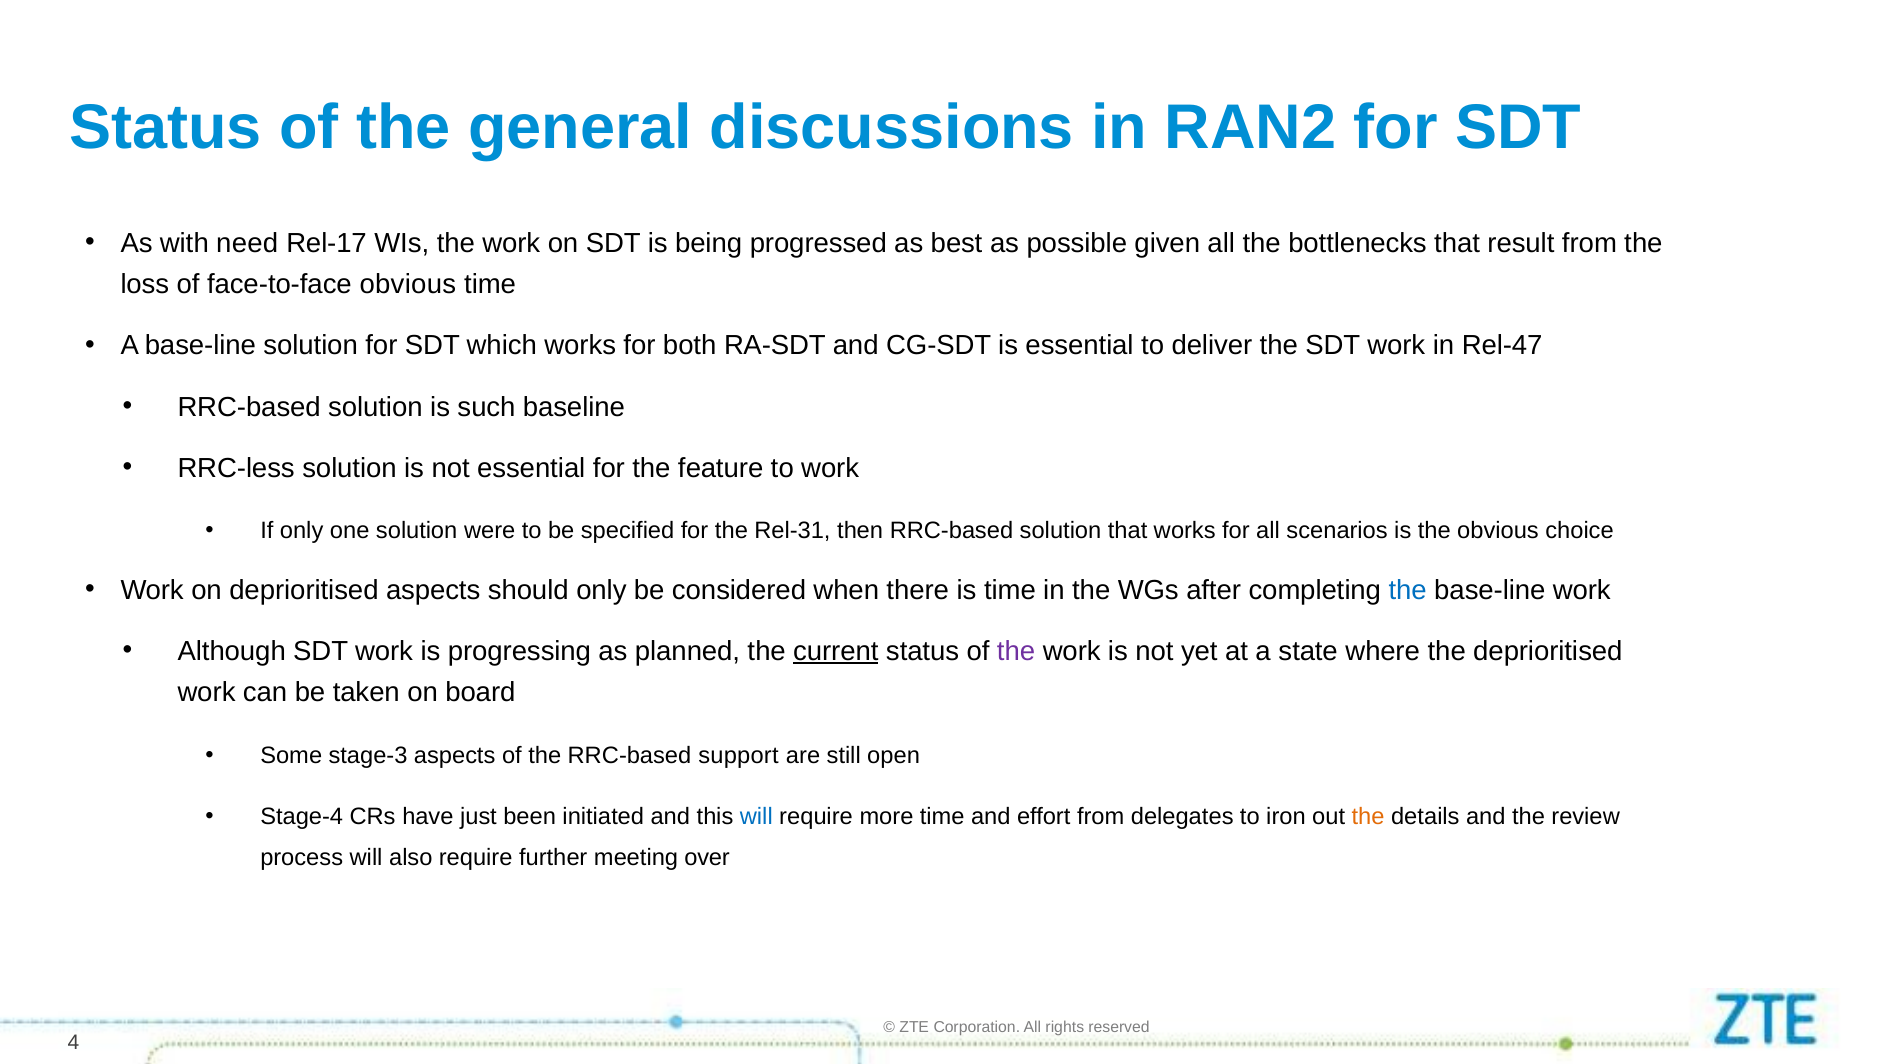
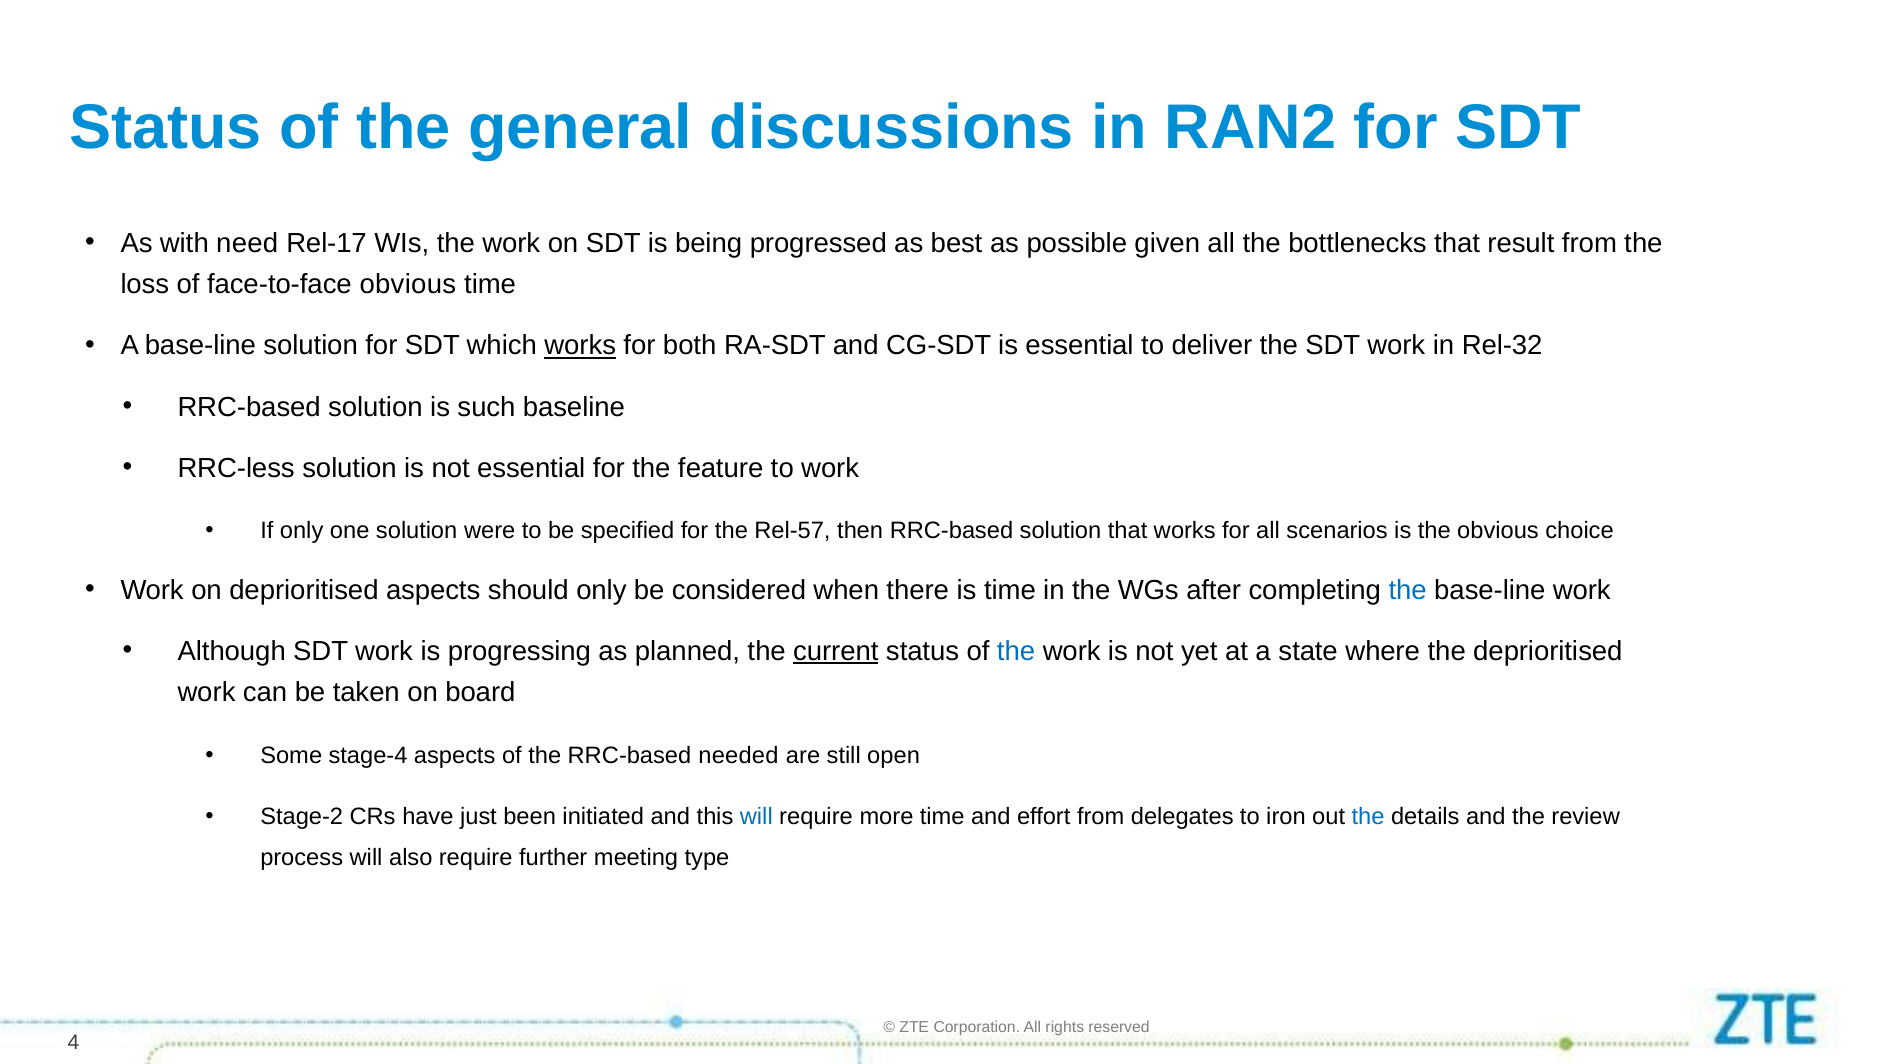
works underline: none -> present (580, 346)
Rel-47: Rel-47 -> Rel-32 (1502, 346)
Rel-31: Rel-31 -> Rel-57 (792, 531)
the colour: purple -> blue (1016, 651)
stage-3: stage-3 -> stage-4 (368, 756)
support: support -> needed (738, 756)
Stage-4: Stage-4 -> Stage-2 (302, 817)
the colour: orange -> blue (1368, 817)
over: over -> type (707, 858)
